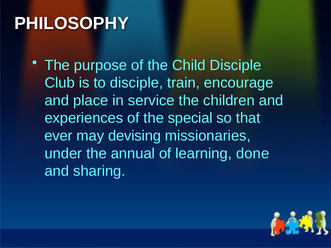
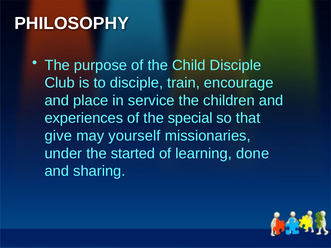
ever: ever -> give (58, 136)
devising: devising -> yourself (134, 136)
annual: annual -> started (133, 154)
